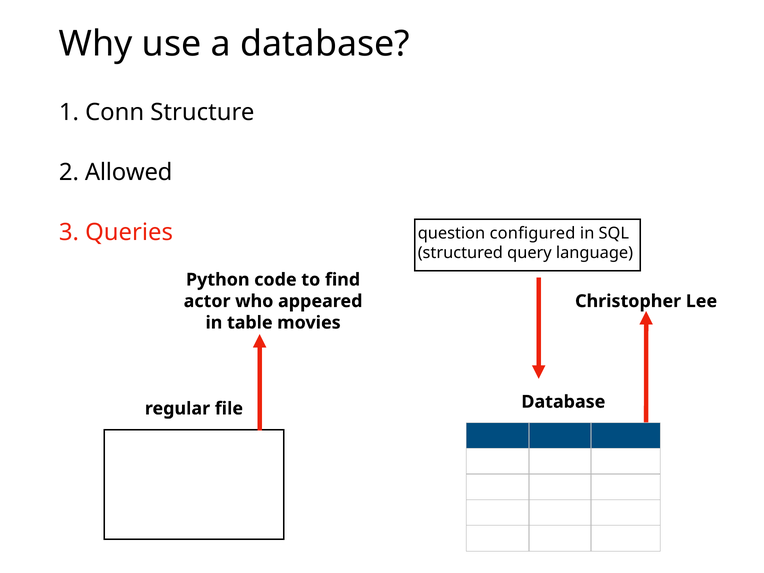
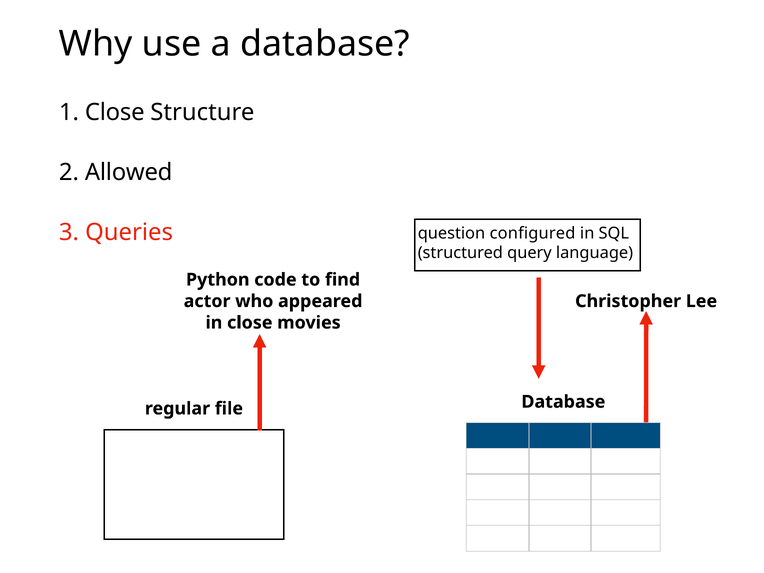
1 Conn: Conn -> Close (115, 112)
in table: table -> close (250, 323)
